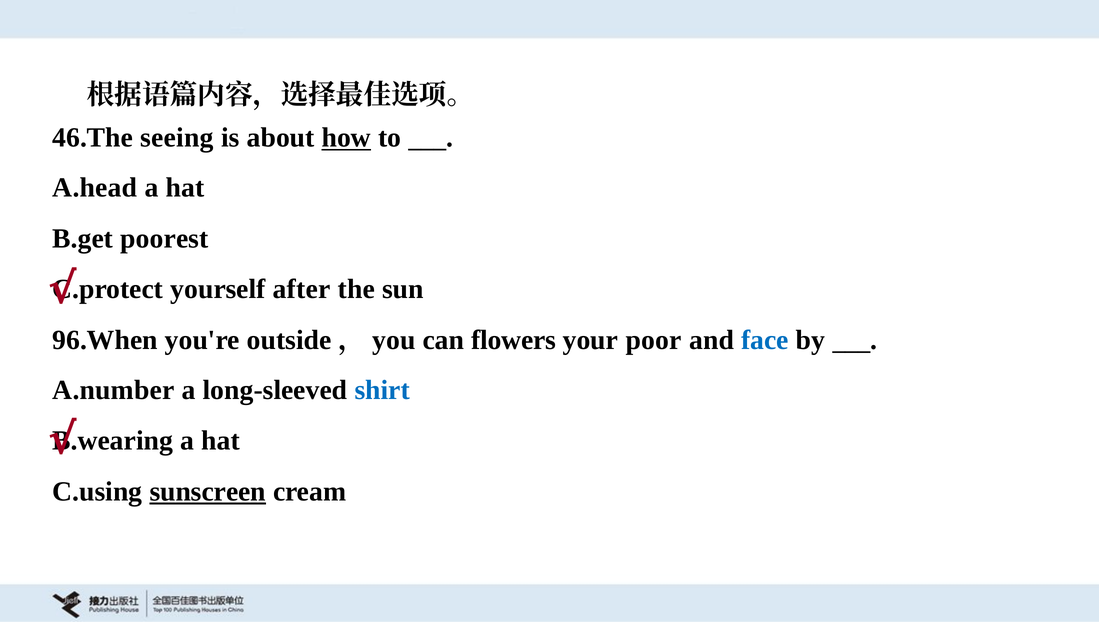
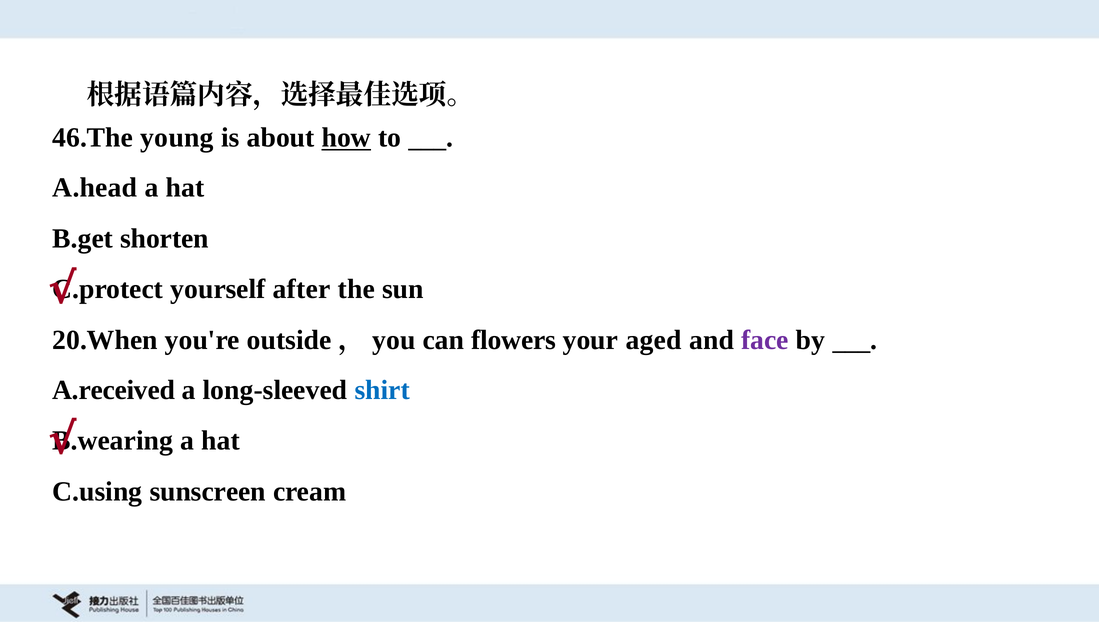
seeing: seeing -> young (177, 138)
poorest: poorest -> shorten (164, 238)
96.When: 96.When -> 20.When (105, 340)
poor: poor -> aged (654, 340)
face colour: blue -> purple (765, 340)
A.number: A.number -> A.received (114, 390)
sunscreen underline: present -> none (208, 491)
